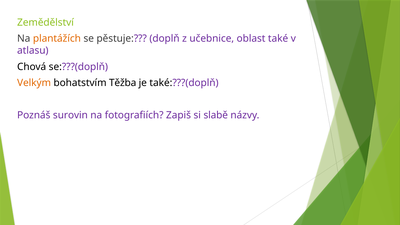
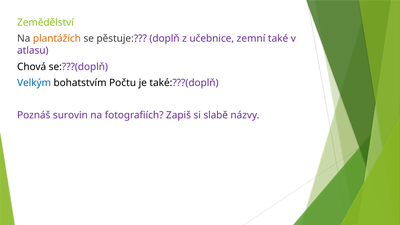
oblast: oblast -> zemní (251, 39)
Velkým colour: orange -> blue (34, 83)
Těžba: Těžba -> Počtu (123, 83)
